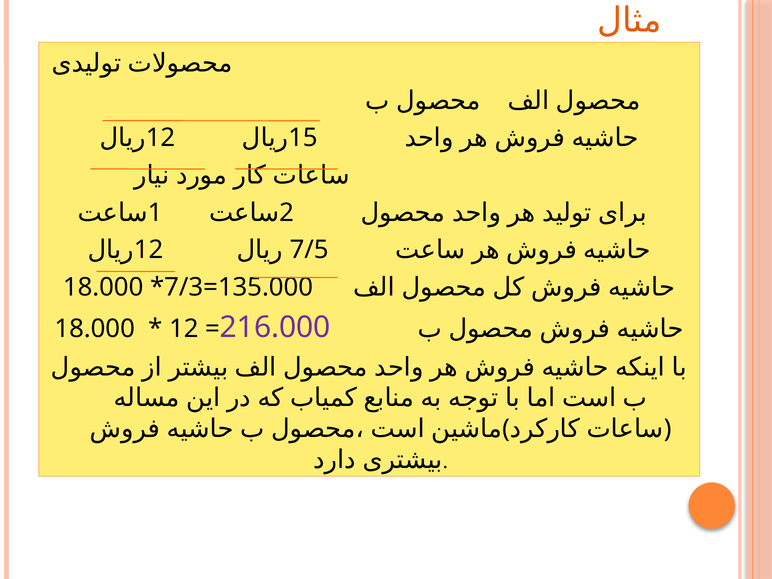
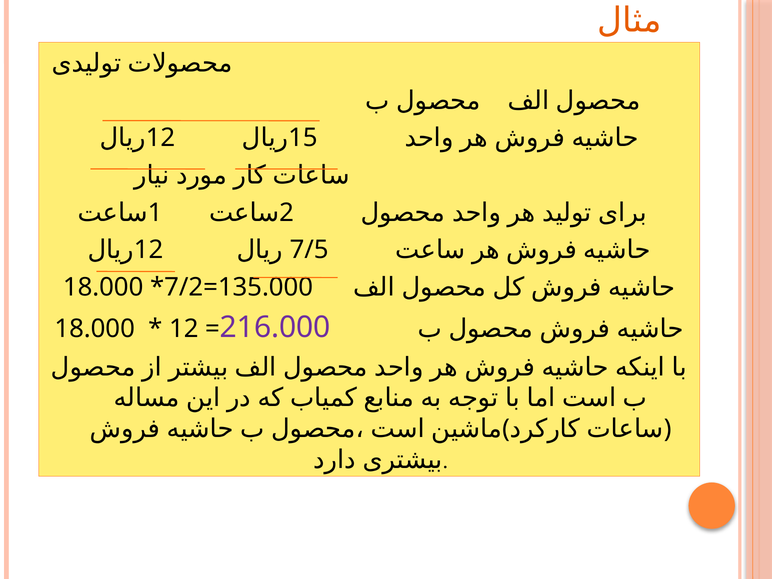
7/3: 7/3 -> 7/2 (184, 287)
